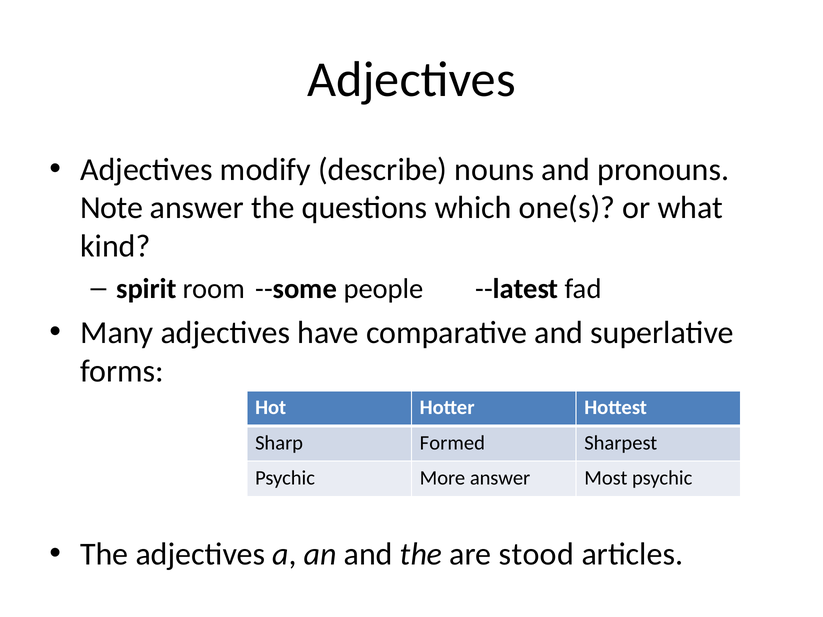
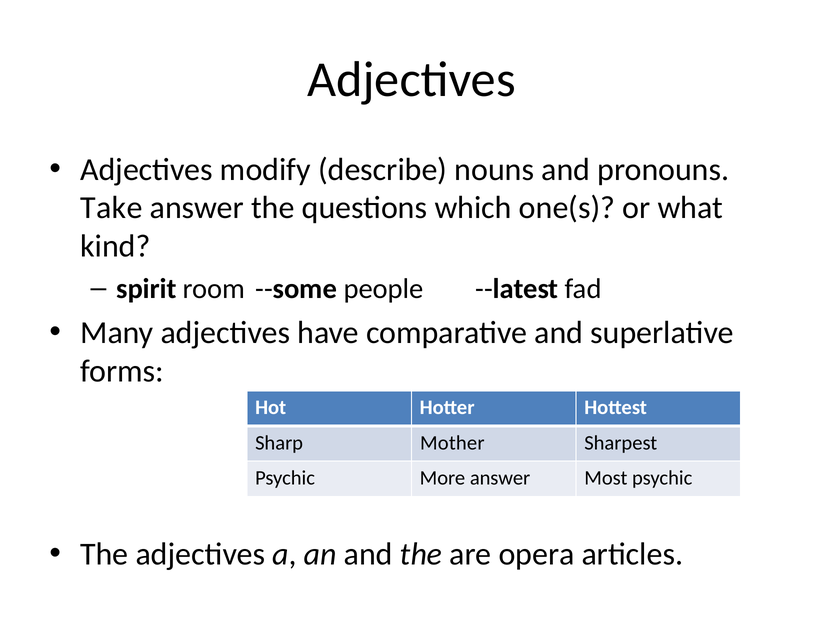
Note: Note -> Take (111, 208)
Formed: Formed -> Mother (452, 443)
stood: stood -> opera (537, 554)
